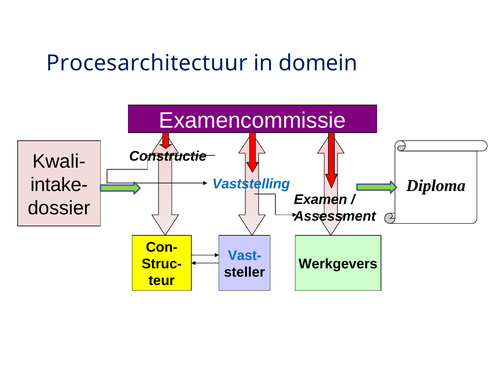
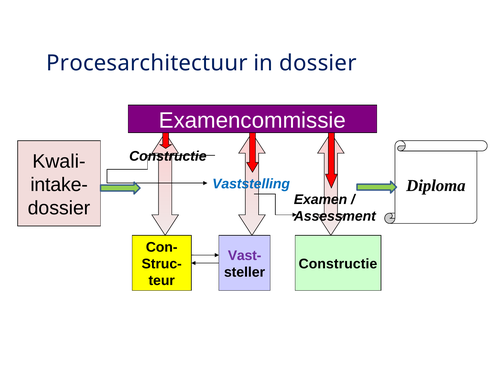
in domein: domein -> dossier (318, 63)
Vast- colour: blue -> purple (245, 255)
Werkgevers: Werkgevers -> Constructie (338, 264)
